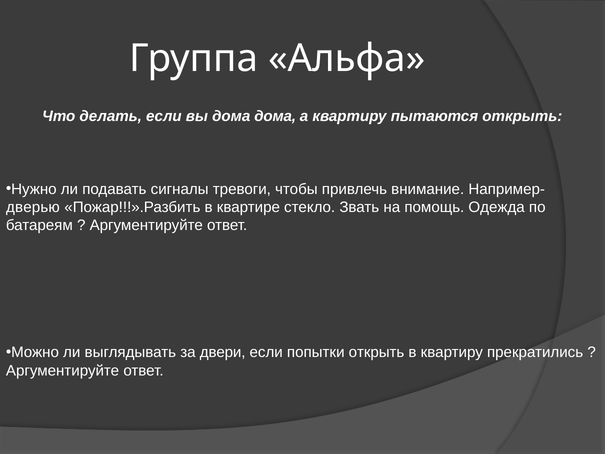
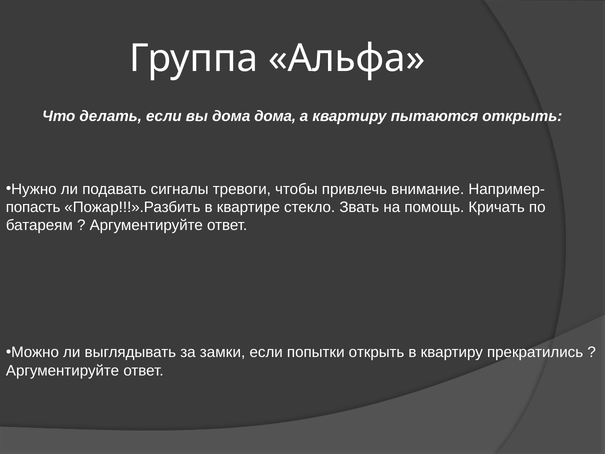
дверью: дверью -> попасть (33, 207)
Одежда: Одежда -> Кричать (497, 207)
двери: двери -> замки (223, 352)
